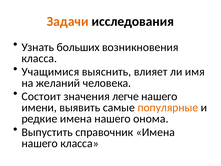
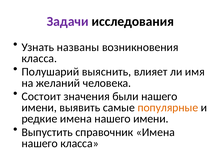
Задачи colour: orange -> purple (68, 21)
больших: больших -> названы (78, 47)
Учащимися: Учащимися -> Полушарий (50, 72)
легче: легче -> были (125, 96)
имена нашего онома: онома -> имени (151, 119)
